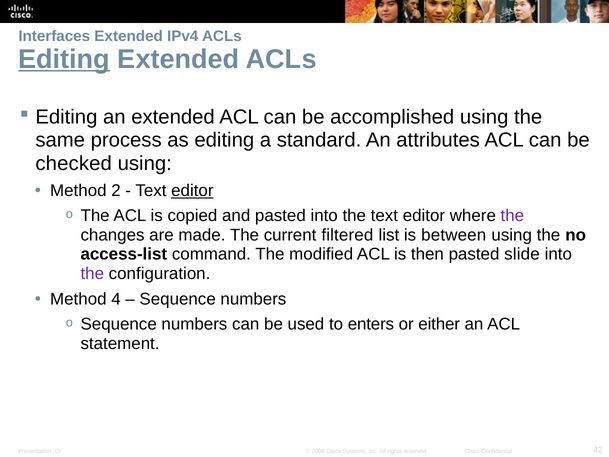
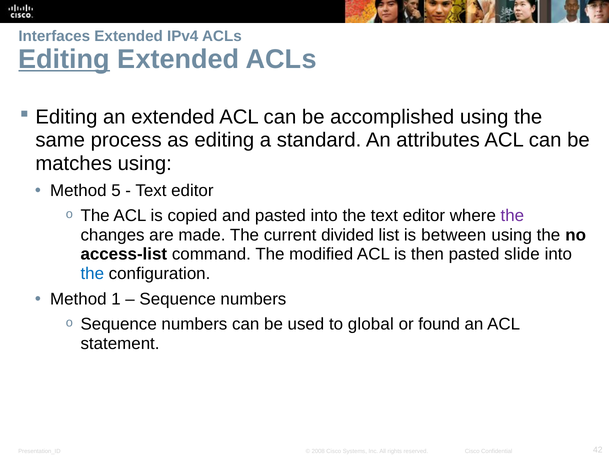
checked: checked -> matches (74, 163)
2: 2 -> 5 (116, 190)
editor underline: present -> none (192, 190)
filtered: filtered -> divided (348, 235)
the colour: purple -> blue (92, 274)
4: 4 -> 1 (116, 299)
enters: enters -> global (371, 324)
either: either -> found (439, 324)
